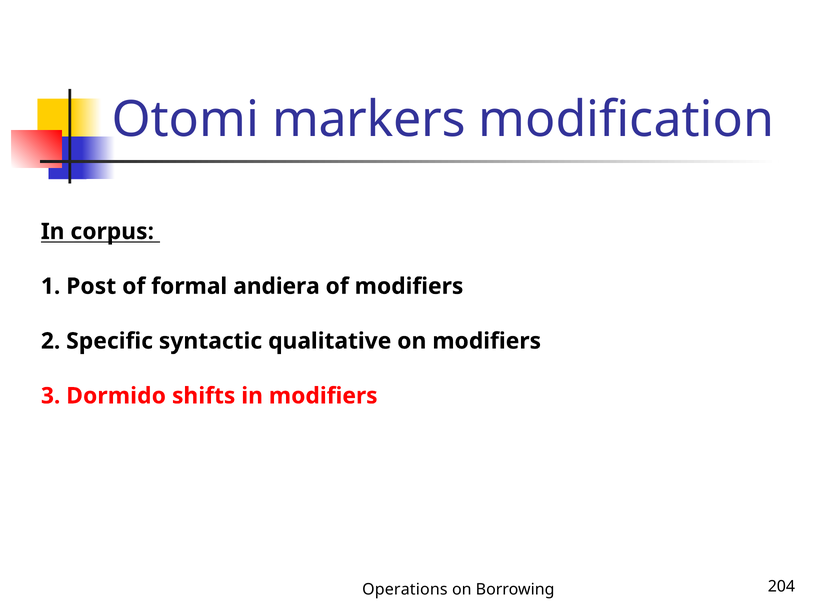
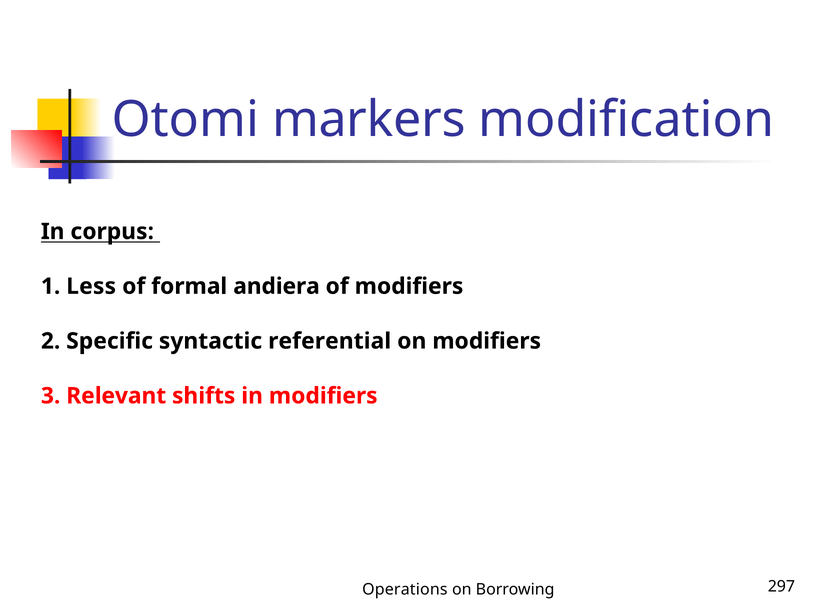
Post: Post -> Less (91, 286)
qualitative: qualitative -> referential (330, 341)
Dormido: Dormido -> Relevant (116, 396)
204: 204 -> 297 (781, 586)
